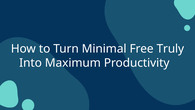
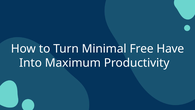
Truly: Truly -> Have (170, 49)
